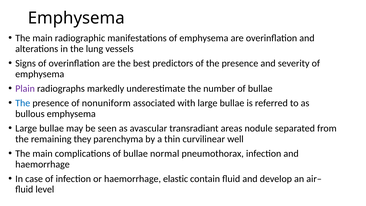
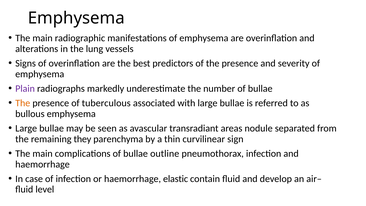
The colour: blue -> orange (23, 103)
nonuniform: nonuniform -> tuberculous (106, 103)
well: well -> sign (235, 139)
normal: normal -> outline (165, 153)
